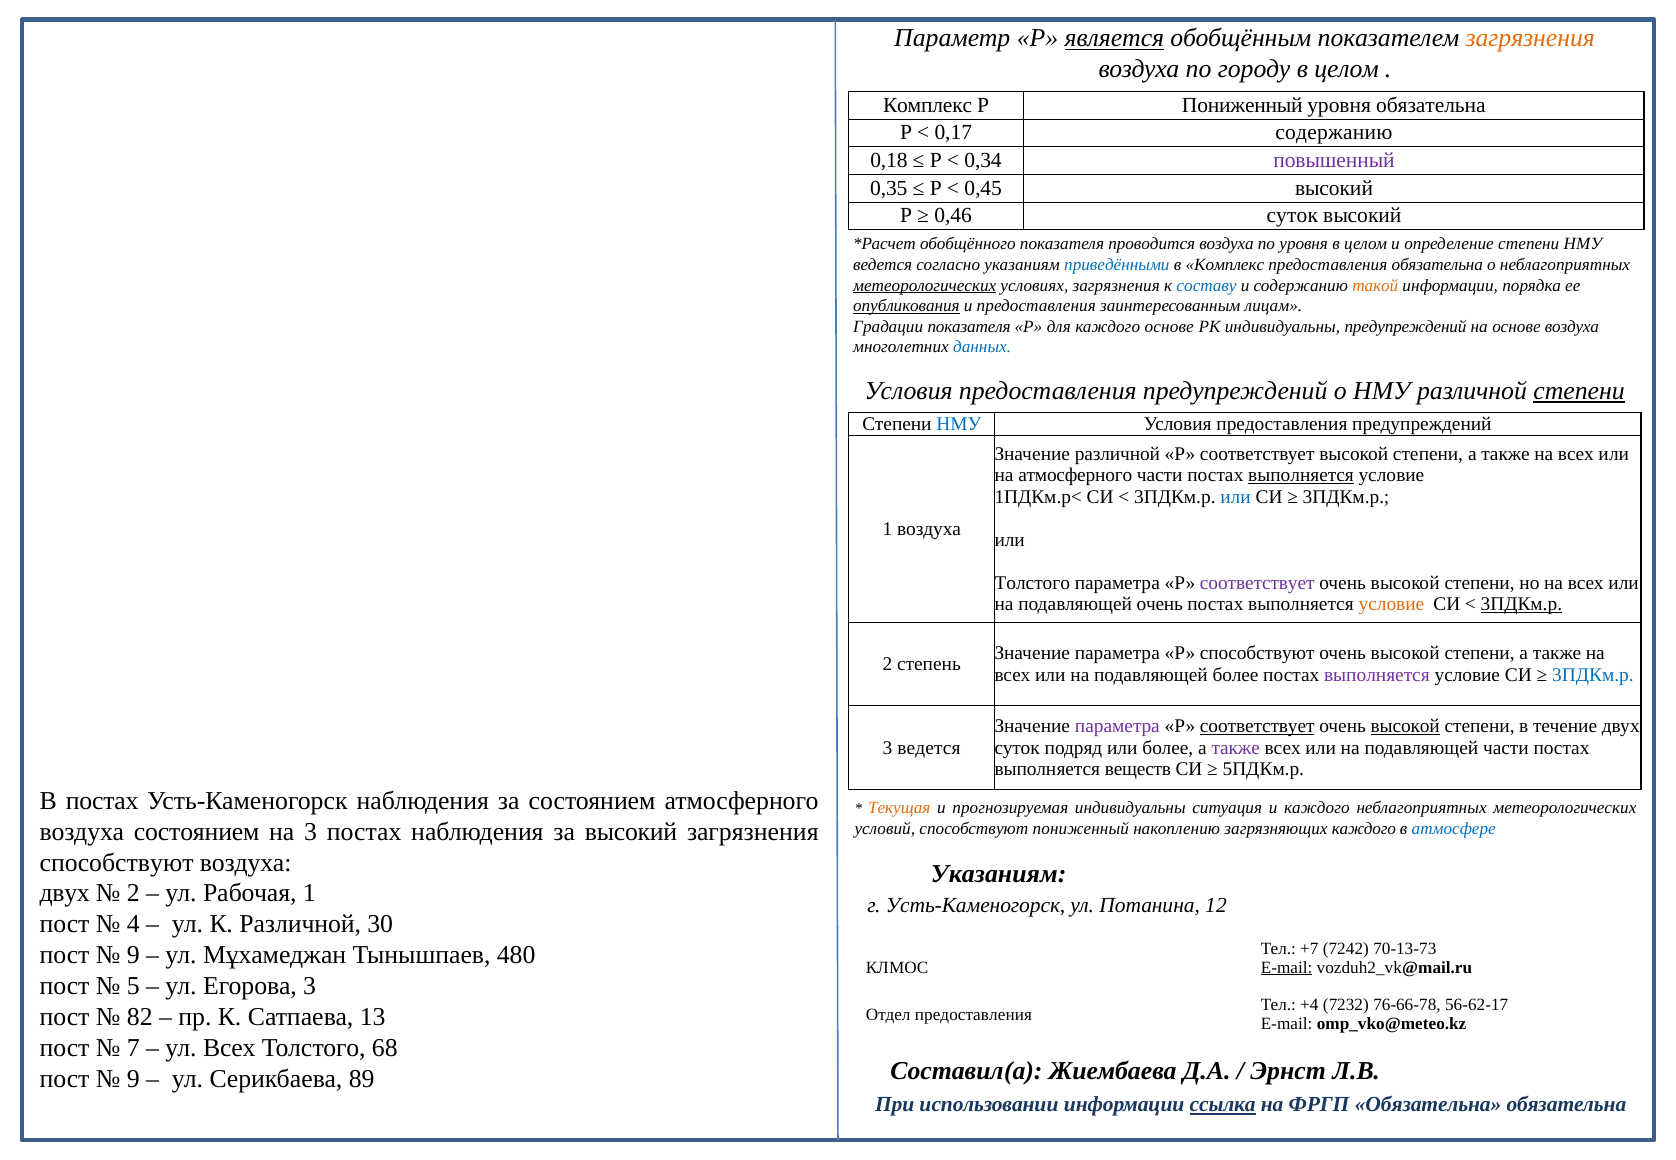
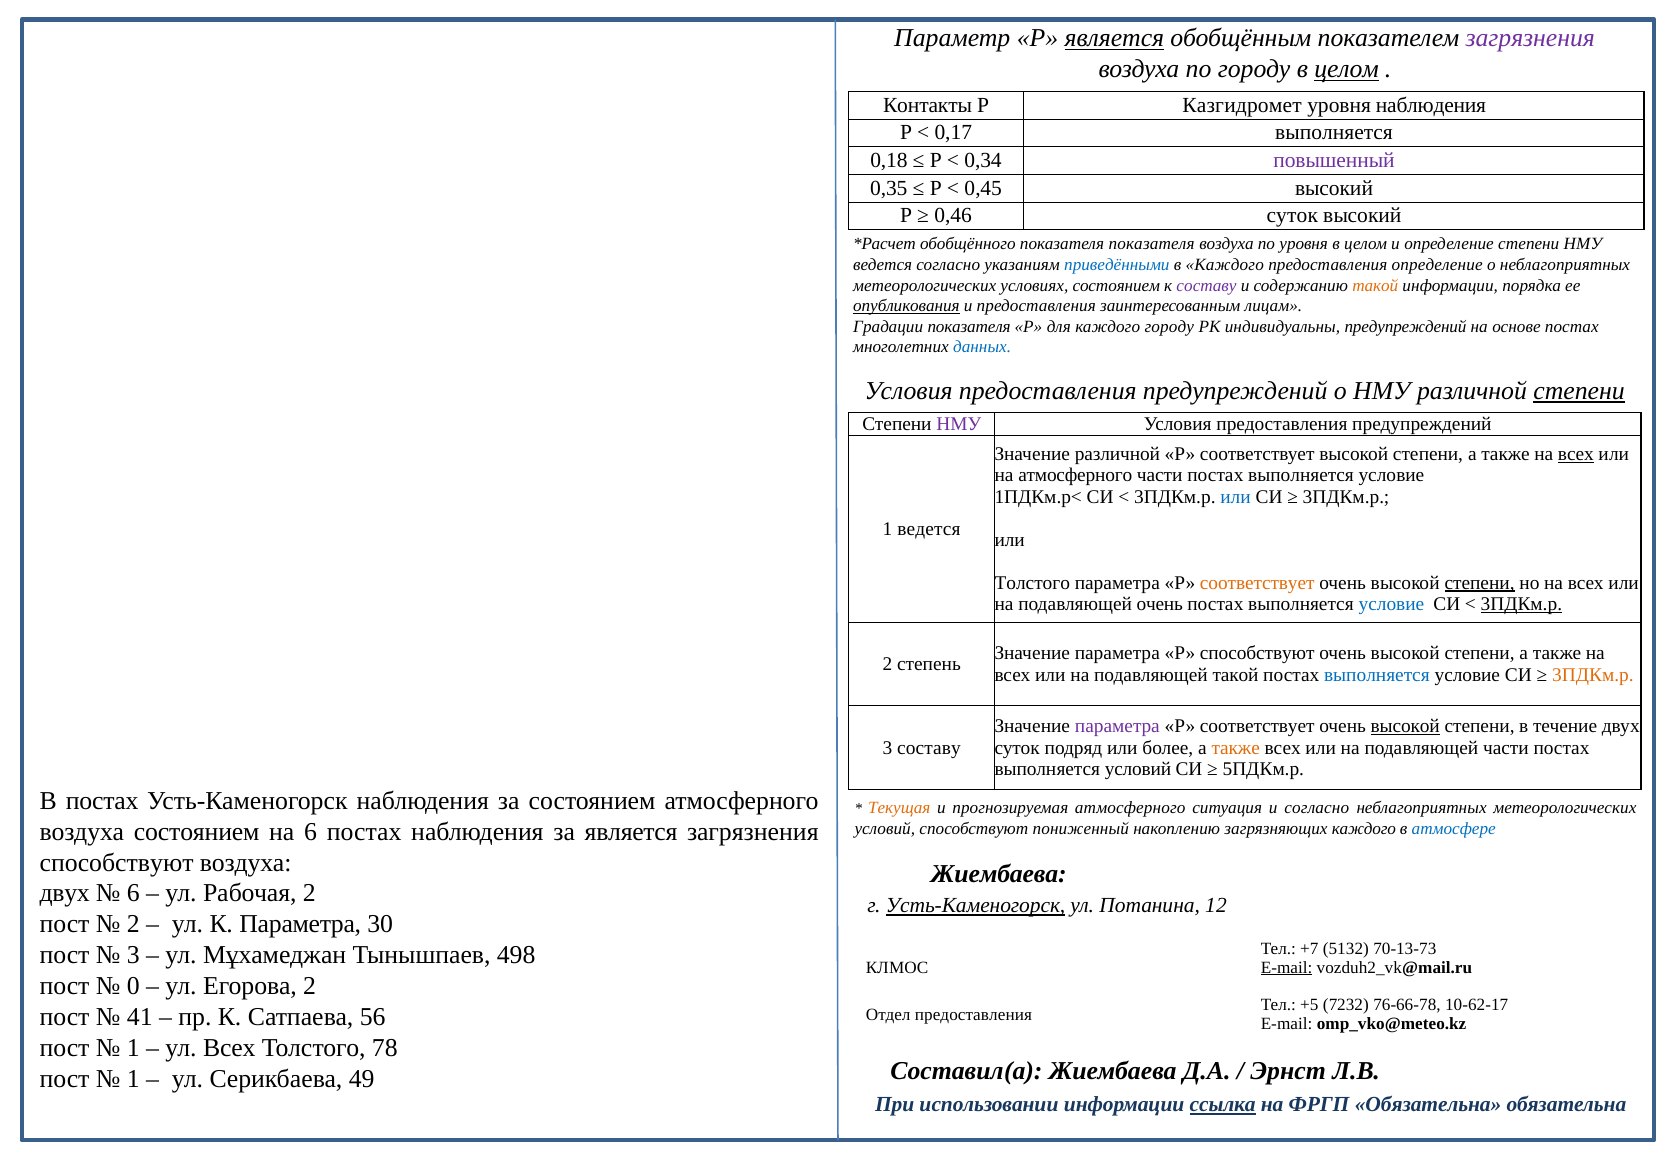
загрязнения colour: orange -> purple (1530, 38)
целом underline: none -> present (1347, 69)
Комплекс: Комплекс -> Контакты (928, 105)
Р Пониженный: Пониженный -> Казгидромет (1242, 105)
уровня обязательна: обязательна -> наблюдения (1431, 105)
0,17 содержанию: содержанию -> выполняется (1334, 133)
показателя проводится: проводится -> показателя (1152, 244)
в Комплекс: Комплекс -> Каждого (1225, 265)
предоставления обязательна: обязательна -> определение (1437, 265)
метеорологических underline: present -> none (925, 285)
условиях загрязнения: загрязнения -> состоянием (1116, 285)
составу colour: blue -> purple (1207, 285)
каждого основе: основе -> городу (1169, 327)
основе воздуха: воздуха -> постах (1572, 327)
НМУ colour: blue -> purple (959, 425)
всех underline: none -> present (1576, 454)
выполняется underline: present -> none (1301, 476)
1 воздуха: воздуха -> ведется (929, 529)
соответствует colour: purple -> orange (1257, 583)
степени underline: none -> present (1480, 583)
условие colour: orange -> blue (1391, 604)
подавляющей более: более -> такой (1236, 675)
выполняется colour: purple -> blue (1377, 675)
3ПДКм.р colour: blue -> orange (1593, 675)
соответствует underline: present -> none (1257, 727)
3 ведется: ведется -> составу (929, 748)
также colour: purple -> orange (1236, 748)
выполняется веществ: веществ -> условий (1138, 770)
прогнозируемая индивидуальны: индивидуальны -> атмосферного (1130, 808)
и каждого: каждого -> согласно (1317, 808)
на 3: 3 -> 6 (310, 832)
за высокий: высокий -> является (631, 832)
Указаниям: Указаниям -> Жиембаева (999, 875)
2: 2 -> 6 (133, 894)
Рабочая 1: 1 -> 2 (309, 894)
Усть-Каменогорск underline: none -> present (976, 906)
4: 4 -> 2 (133, 925)
К Различной: Различной -> Параметра (300, 925)
7242: 7242 -> 5132 (1346, 949)
9: 9 -> 3 (133, 956)
480: 480 -> 498 (516, 956)
5: 5 -> 0 (133, 987)
Егорова 3: 3 -> 2 (310, 987)
+4: +4 -> +5 (1309, 1005)
56-62-17: 56-62-17 -> 10-62-17 (1477, 1005)
82: 82 -> 41 (140, 1017)
13: 13 -> 56 (373, 1017)
7: 7 -> 1 (133, 1048)
68: 68 -> 78 (385, 1048)
9: 9 -> 1 (133, 1079)
89: 89 -> 49 (362, 1079)
